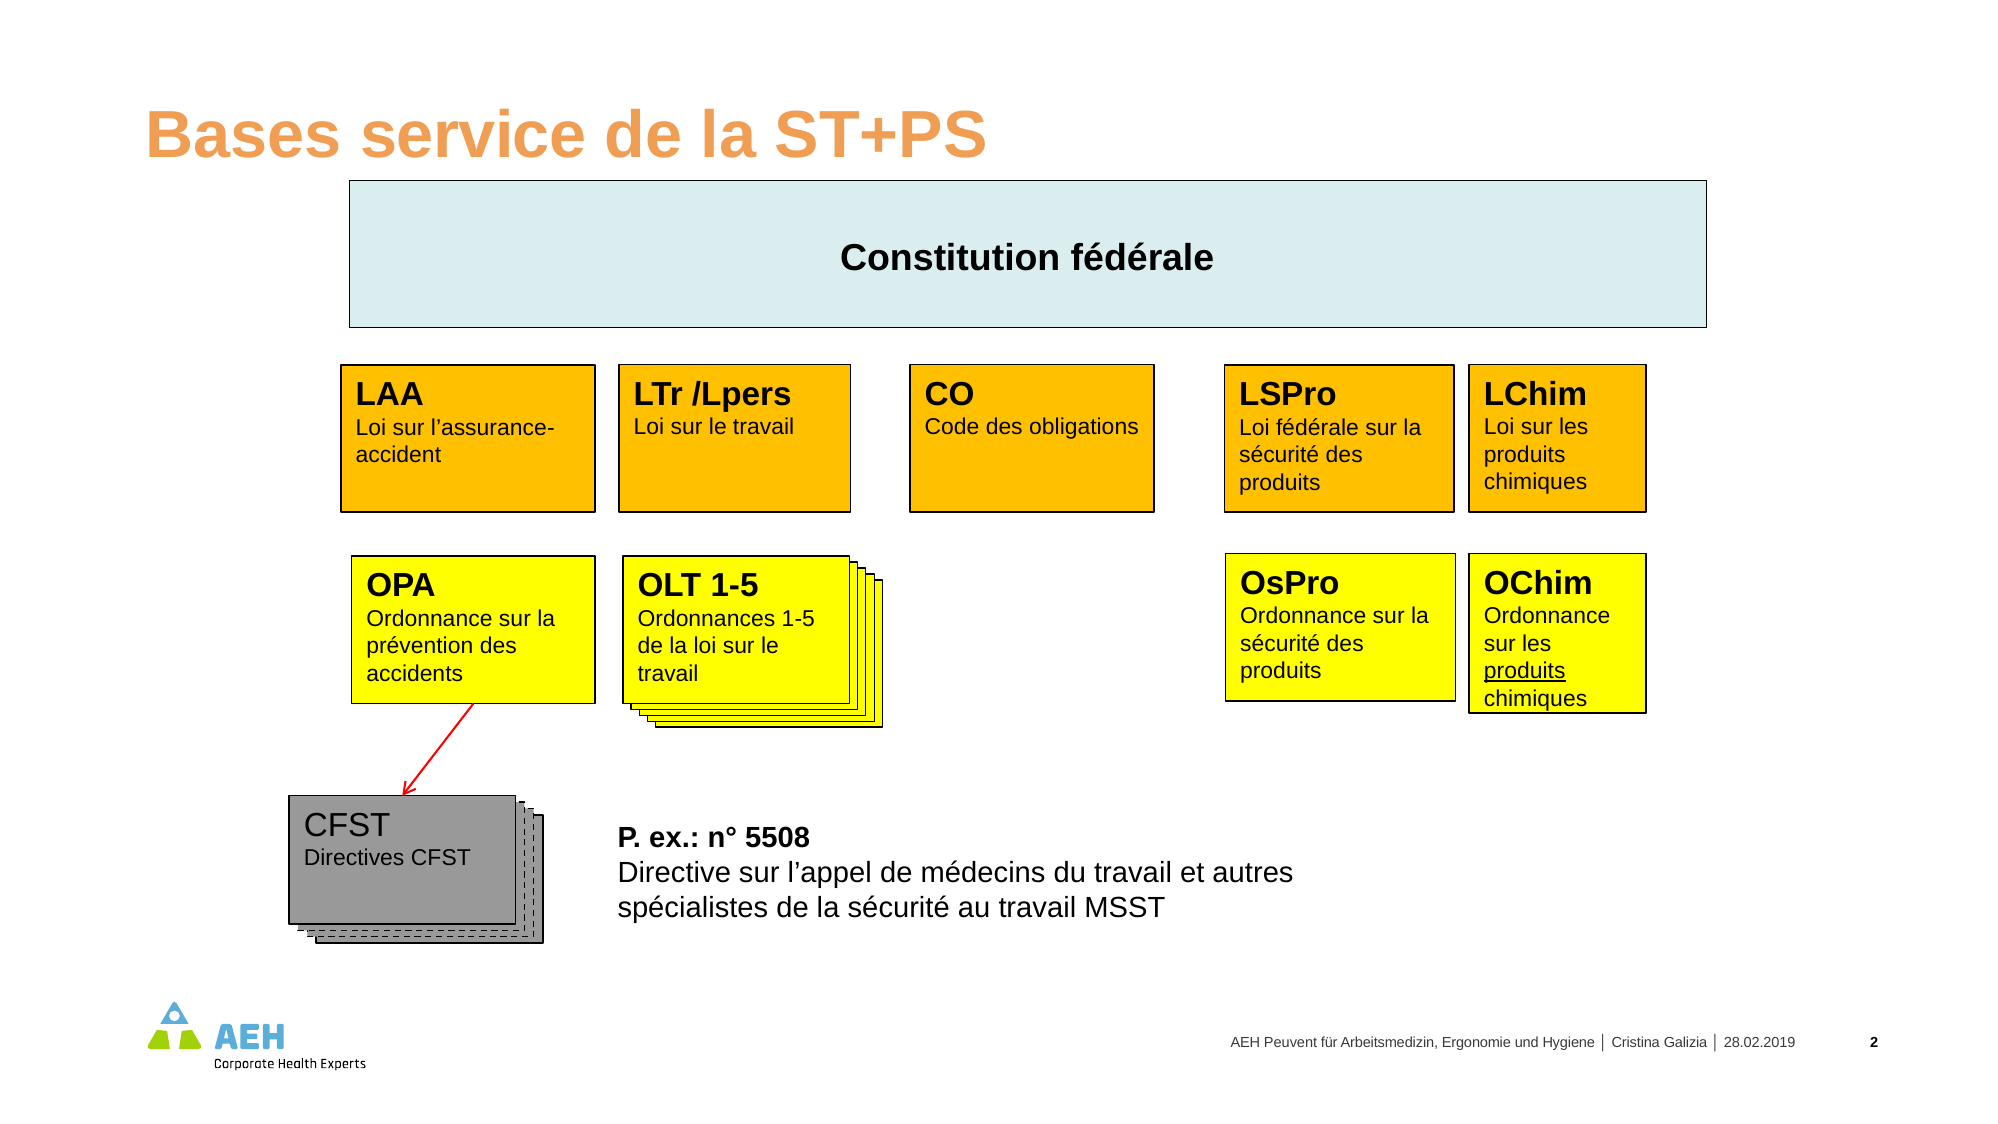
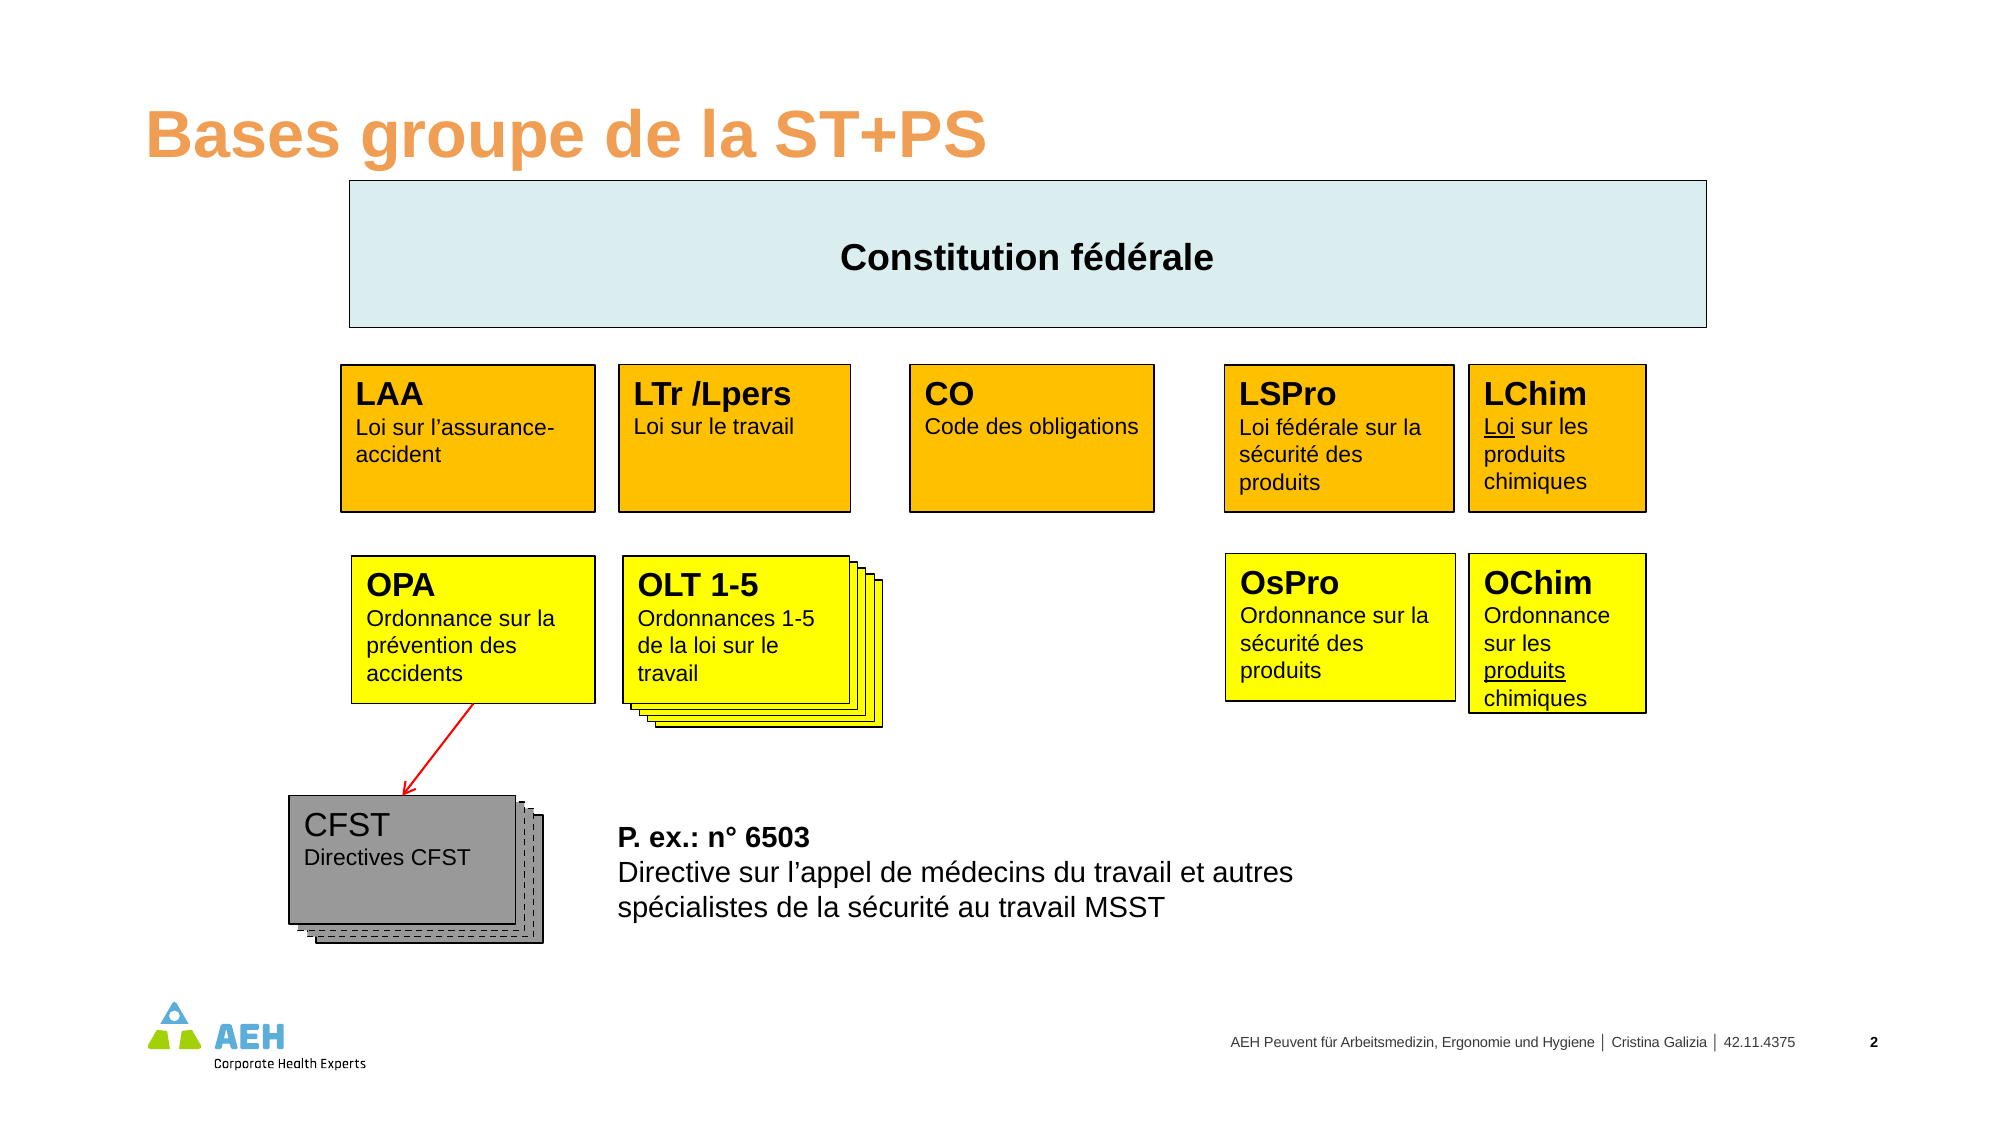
service: service -> groupe (473, 136)
Loi underline: none -> present (1499, 427)
5508: 5508 -> 6503 (778, 838)
28.02.2019: 28.02.2019 -> 42.11.4375 (1760, 1042)
